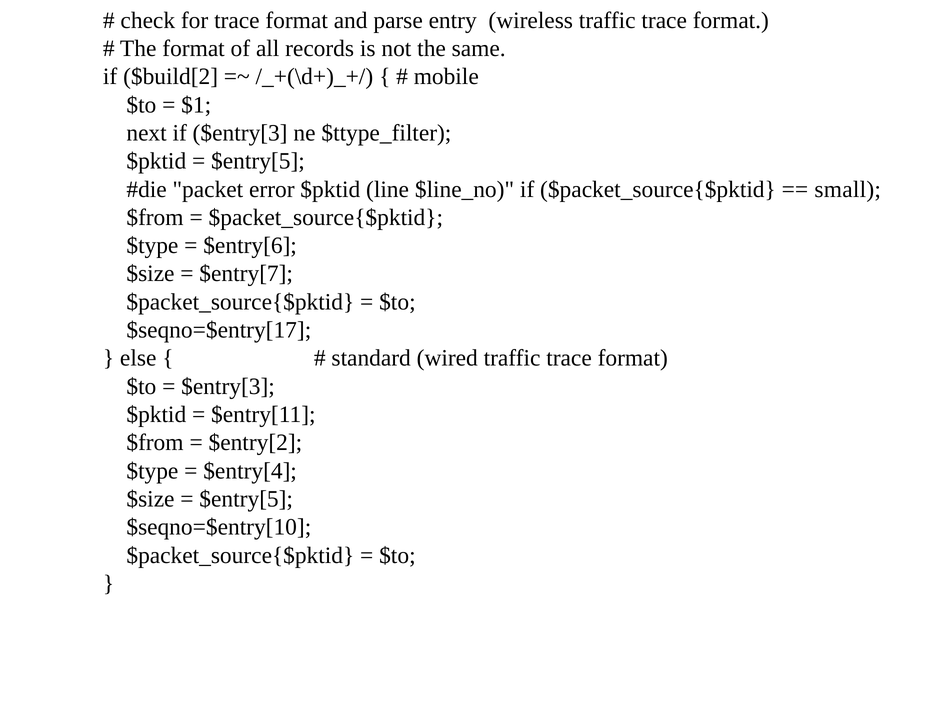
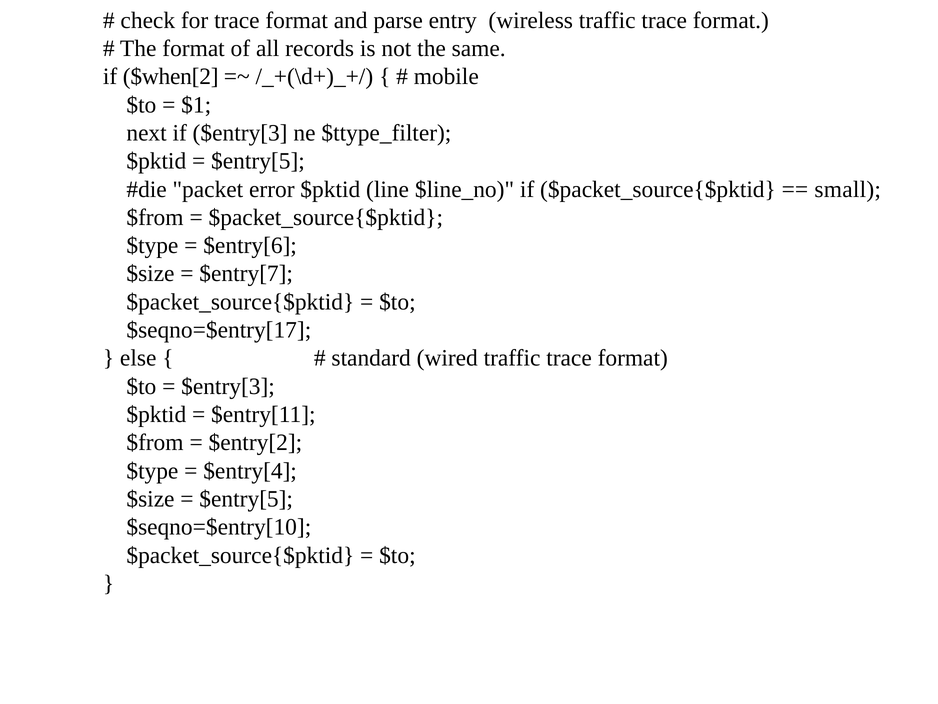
$build[2: $build[2 -> $when[2 (171, 77)
